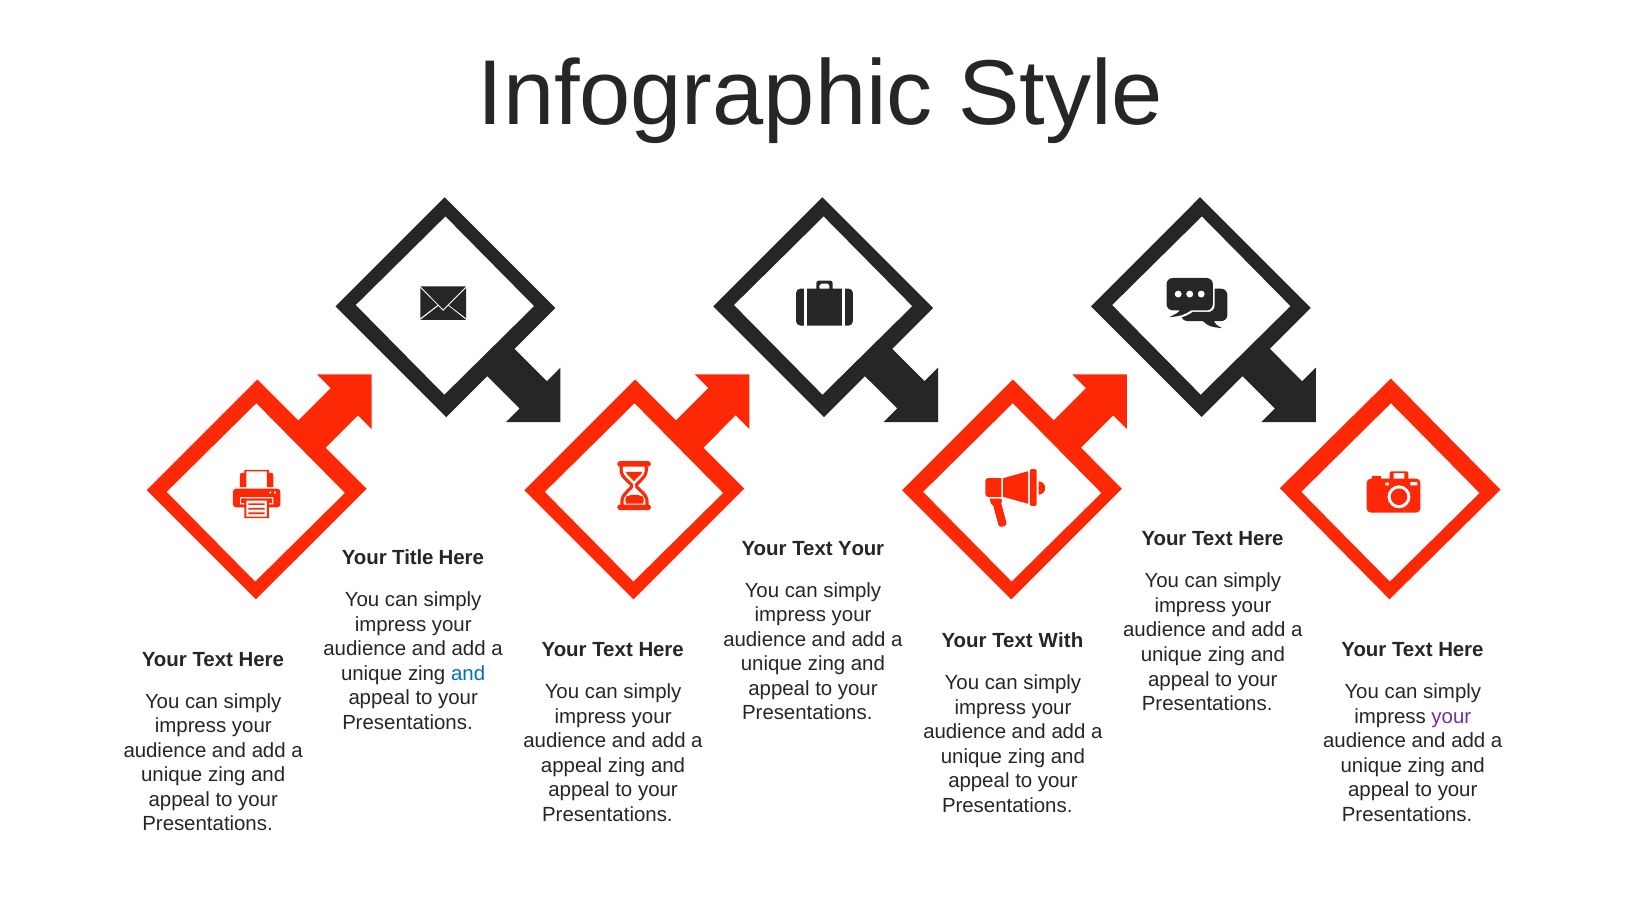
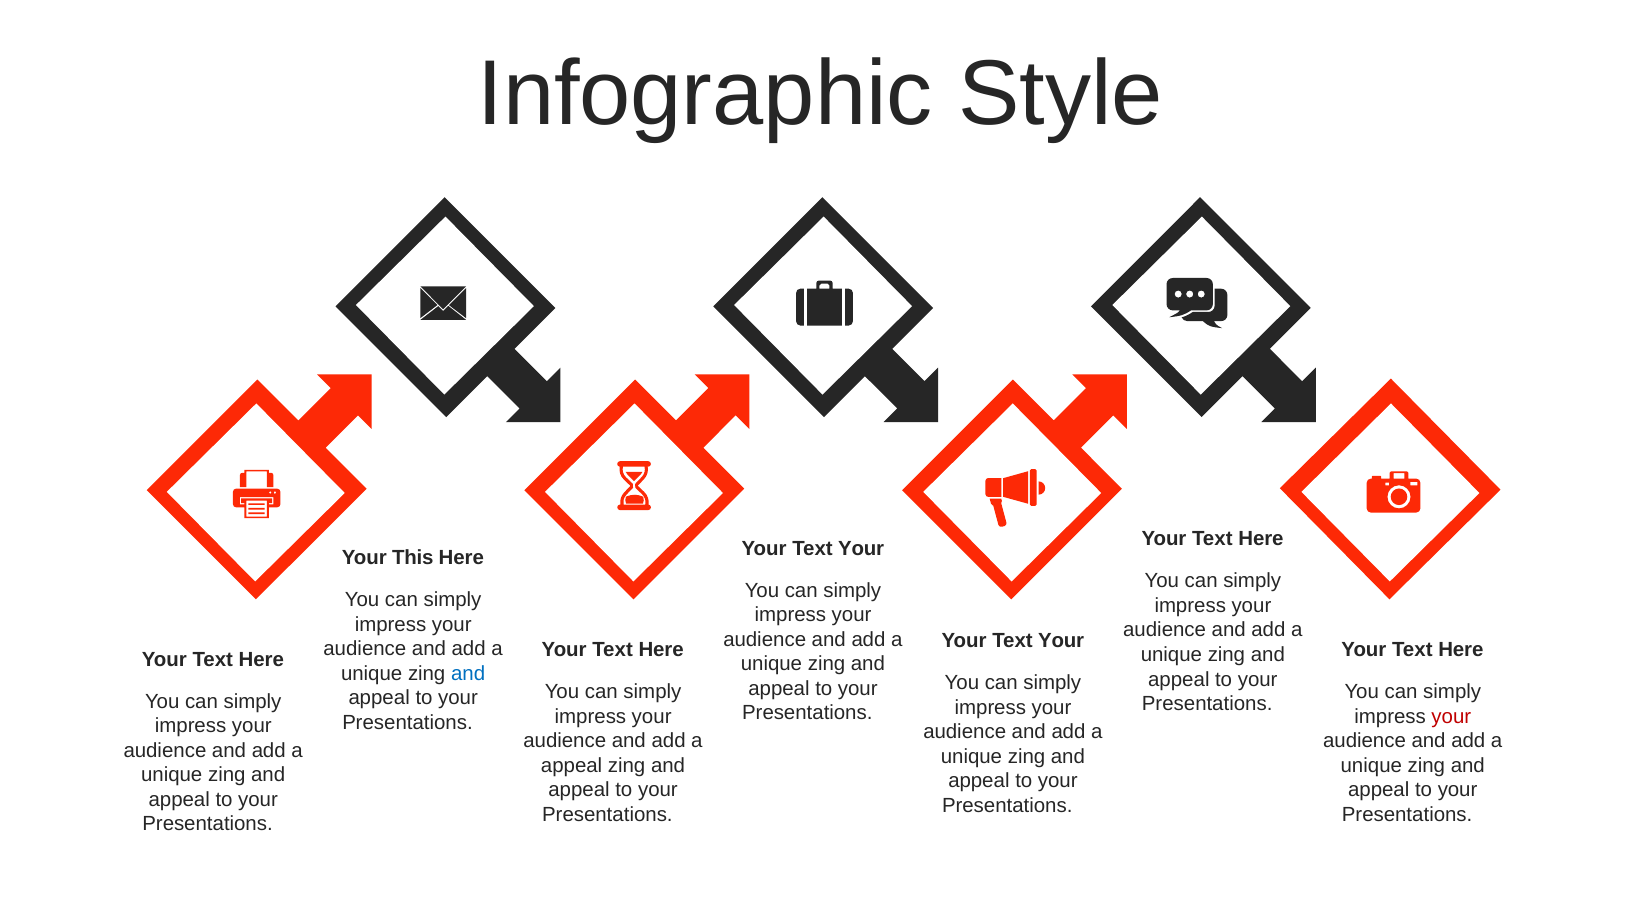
Title: Title -> This (413, 558)
With: With -> Your (1061, 641)
your colour: purple -> red (1451, 716)
